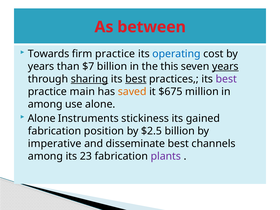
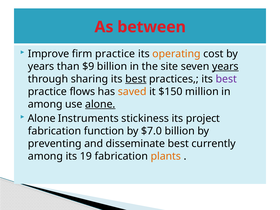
Towards: Towards -> Improve (49, 54)
operating colour: blue -> orange (176, 54)
$7: $7 -> $9 (88, 66)
this: this -> site (169, 66)
sharing underline: present -> none (90, 79)
main: main -> flows (82, 92)
$675: $675 -> $150 (170, 92)
alone underline: none -> present (100, 104)
gained: gained -> project (203, 118)
position: position -> function (104, 131)
$2.5: $2.5 -> $7.0 (152, 131)
imperative: imperative -> preventing (55, 144)
channels: channels -> currently (214, 144)
23: 23 -> 19 (86, 156)
plants colour: purple -> orange (166, 156)
